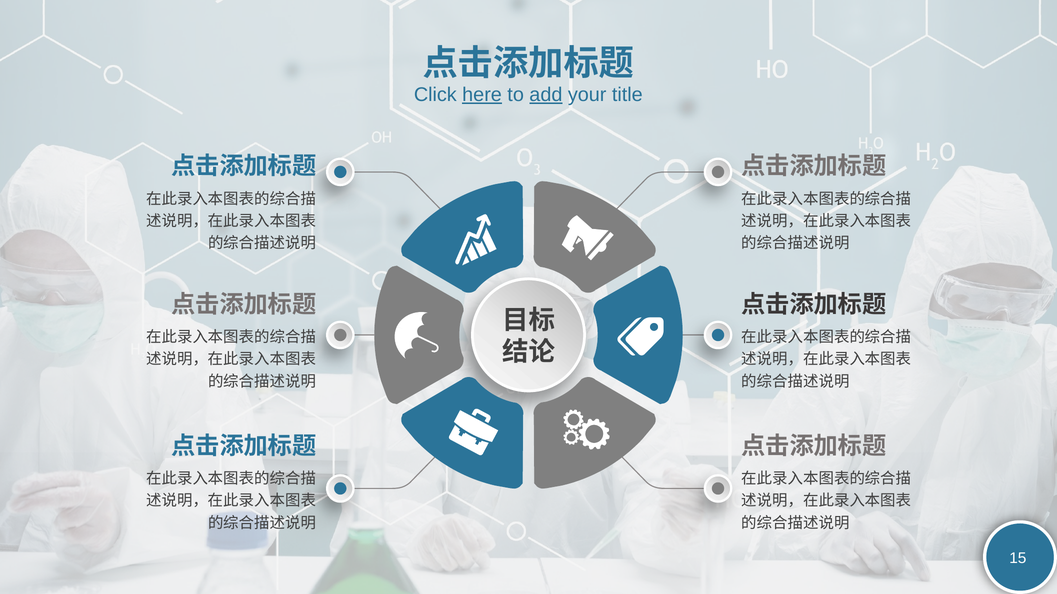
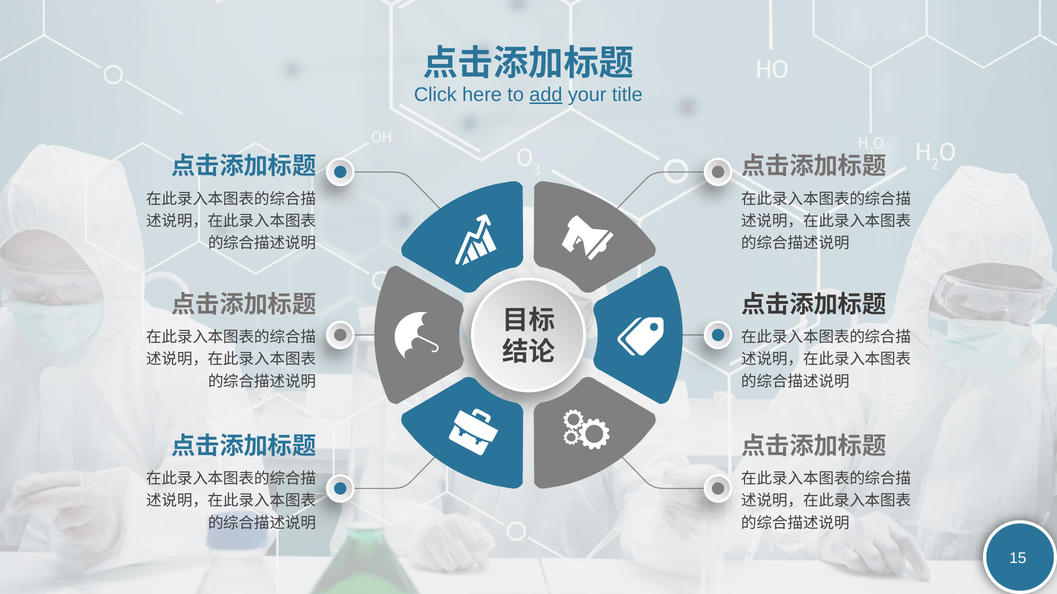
here underline: present -> none (482, 95)
